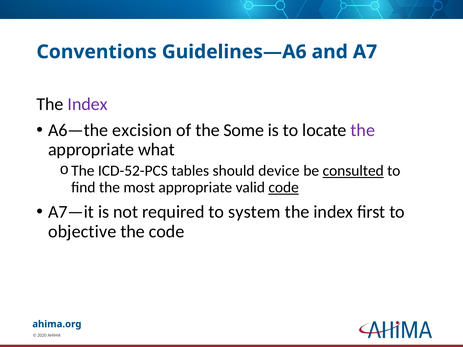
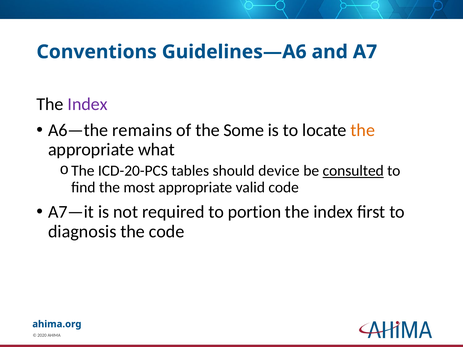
excision: excision -> remains (142, 130)
the colour: purple -> orange (363, 130)
ICD-52-PCS: ICD-52-PCS -> ICD-20-PCS (133, 171)
code underline: present -> none (284, 188)
system: system -> portion (255, 212)
objective: objective -> diagnosis (82, 232)
